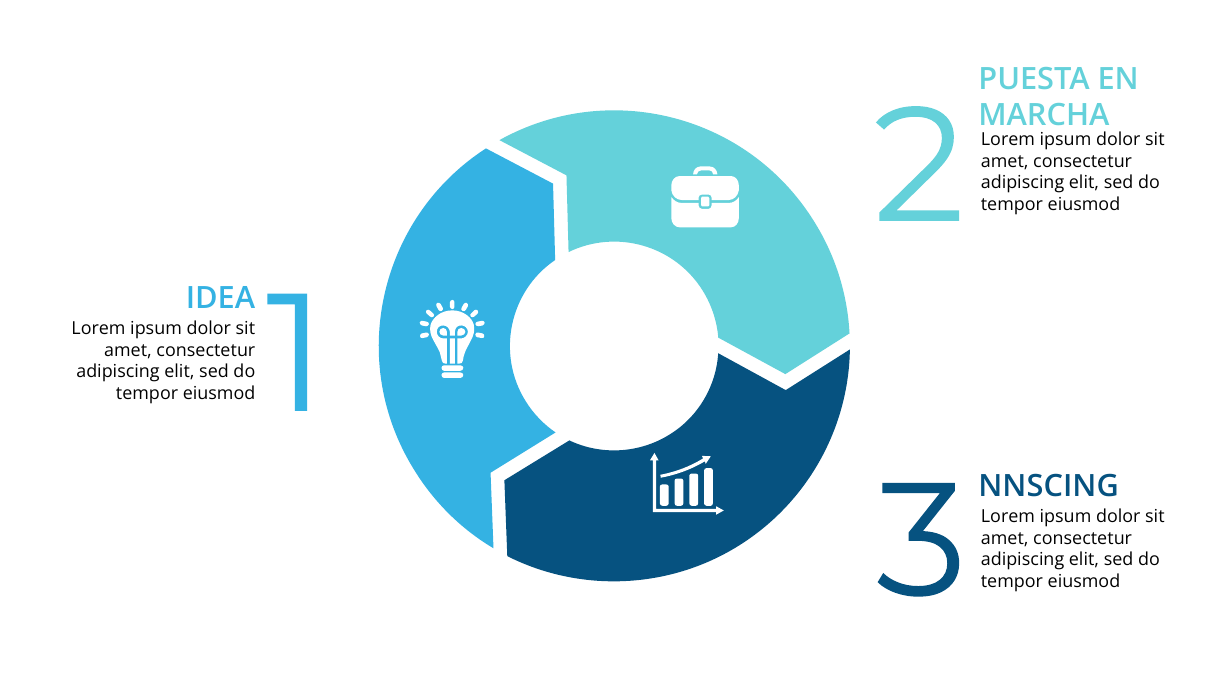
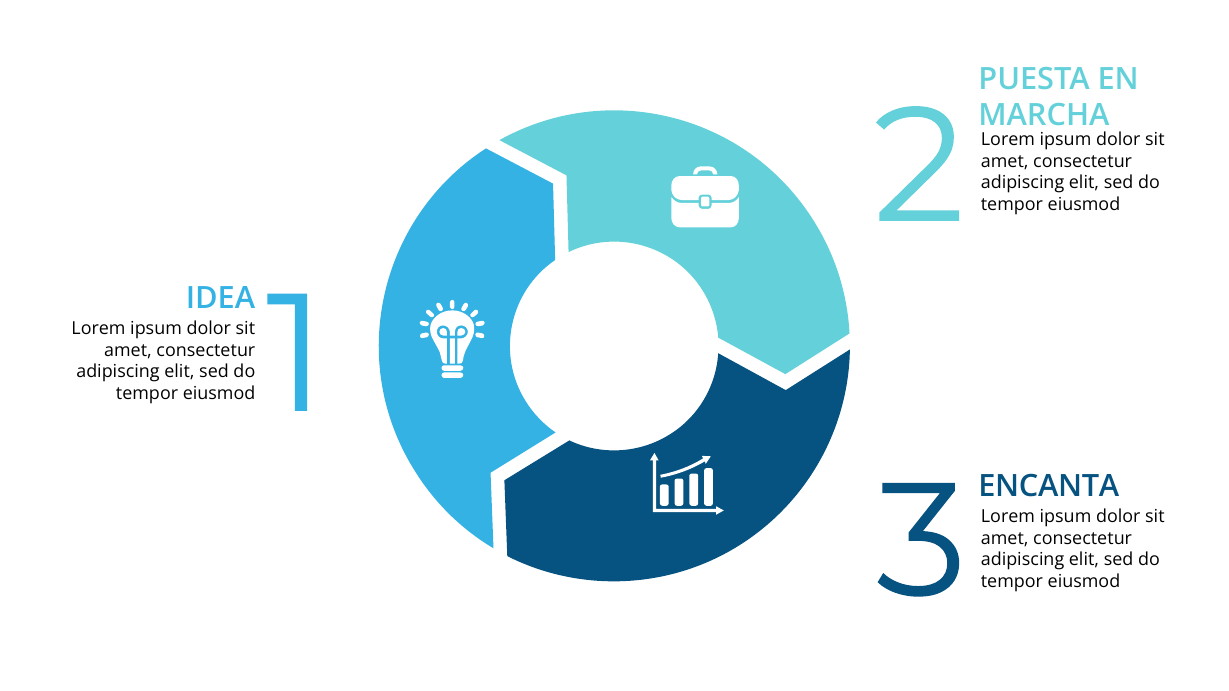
NNSCING: NNSCING -> ENCANTA (1049, 486)
